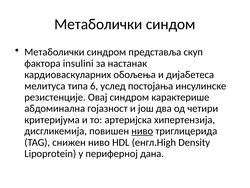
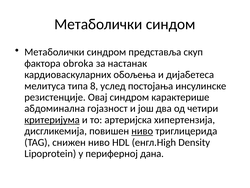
insulini: insulini -> obroka (78, 63)
6: 6 -> 8 (94, 86)
критеријума underline: none -> present (52, 119)
